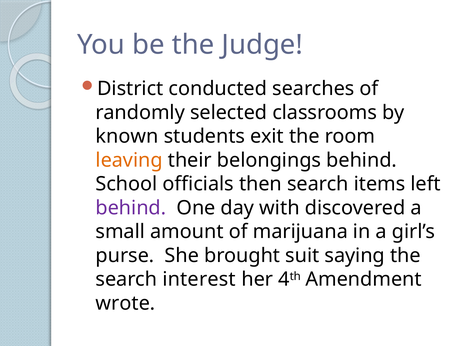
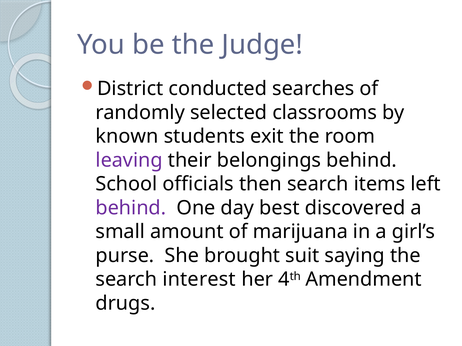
leaving colour: orange -> purple (129, 160)
with: with -> best (279, 208)
wrote: wrote -> drugs (125, 304)
